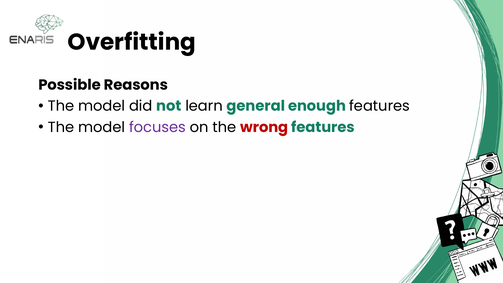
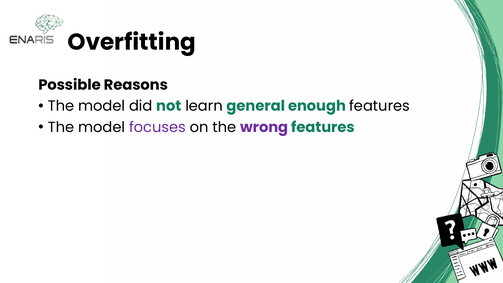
wrong colour: red -> purple (264, 127)
